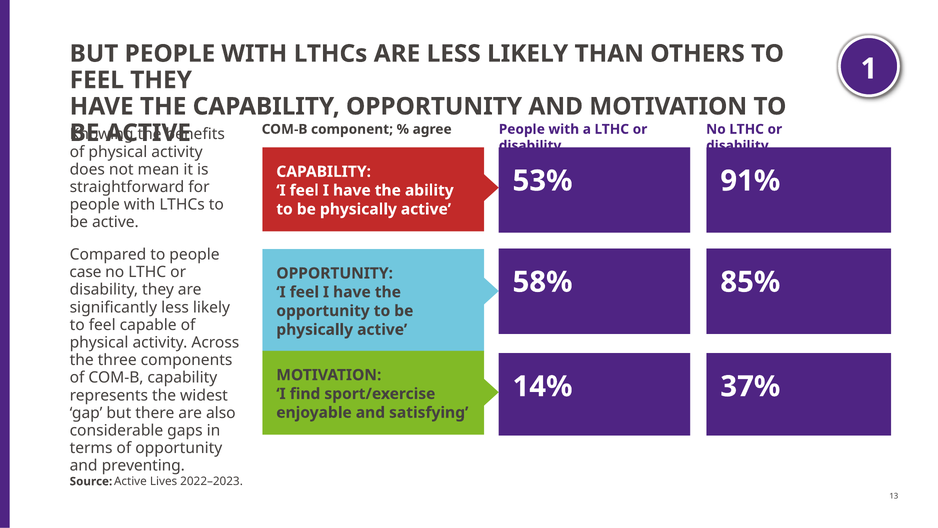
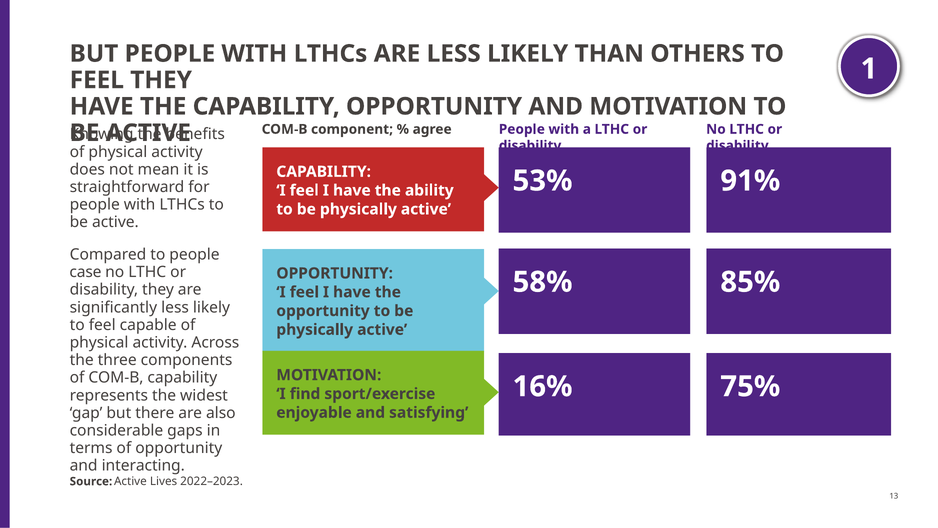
14%: 14% -> 16% (543, 386)
37%: 37% -> 75% (750, 386)
preventing: preventing -> interacting (143, 465)
